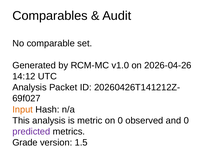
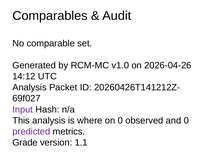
Input colour: orange -> purple (23, 110)
metric: metric -> where (90, 121)
1.5: 1.5 -> 1.1 (81, 143)
